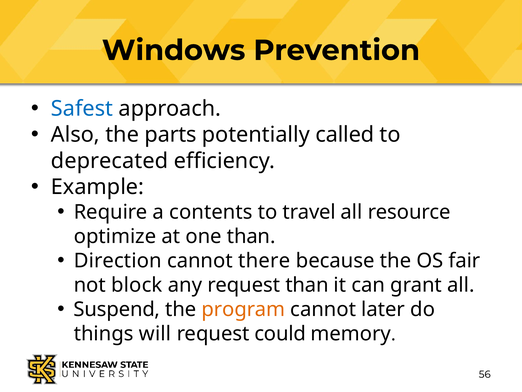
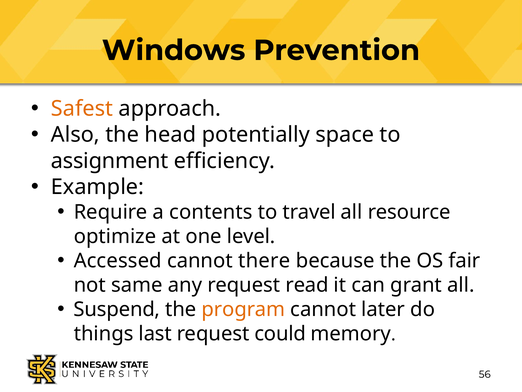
Safest colour: blue -> orange (82, 109)
parts: parts -> head (170, 135)
called: called -> space (345, 135)
deprecated: deprecated -> assignment (110, 161)
one than: than -> level (251, 236)
Direction: Direction -> Accessed (118, 261)
block: block -> same (137, 285)
request than: than -> read (307, 285)
will: will -> last (155, 333)
